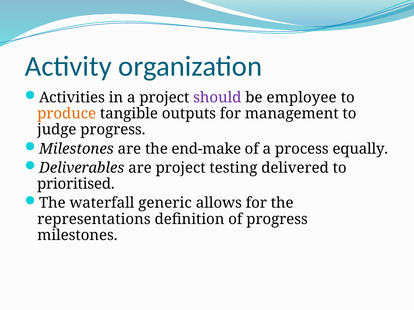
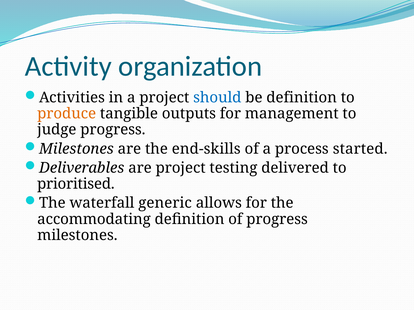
should colour: purple -> blue (217, 98)
be employee: employee -> definition (302, 98)
end-make: end-make -> end-skills (206, 149)
equally: equally -> started (360, 149)
representations: representations -> accommodating (94, 220)
